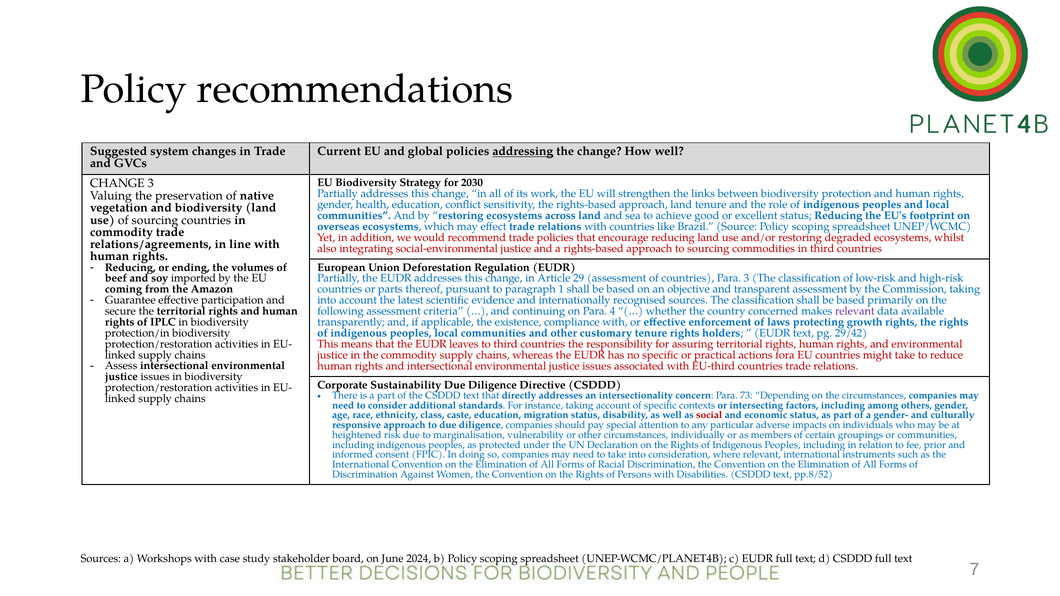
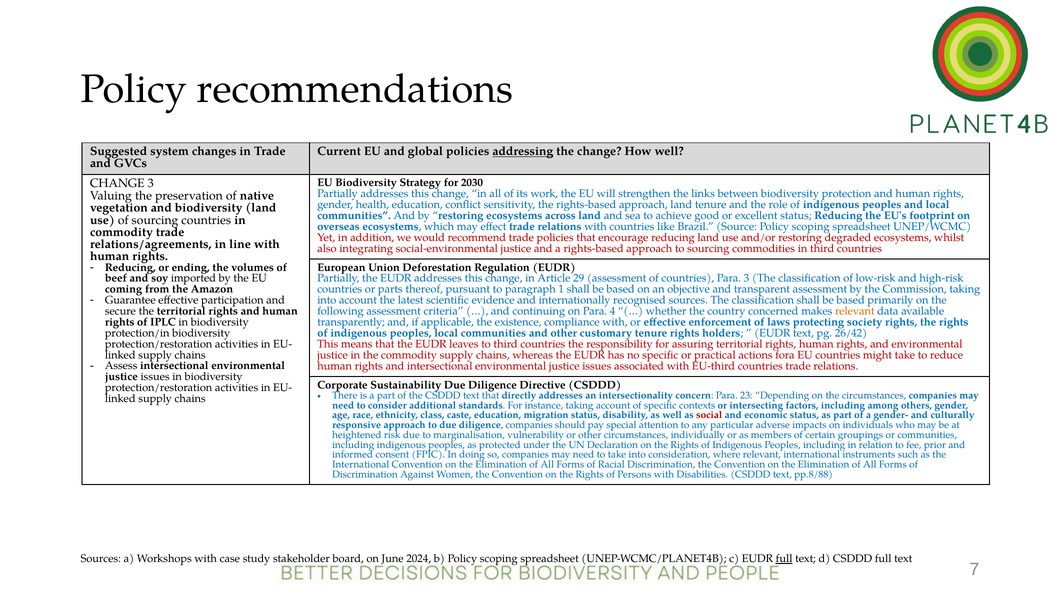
relevant colour: purple -> orange (855, 311)
growth: growth -> society (865, 322)
29/42: 29/42 -> 26/42 (851, 333)
73: 73 -> 23 (746, 395)
pp.8/52: pp.8/52 -> pp.8/88 (814, 475)
full underline: none -> present (784, 559)
